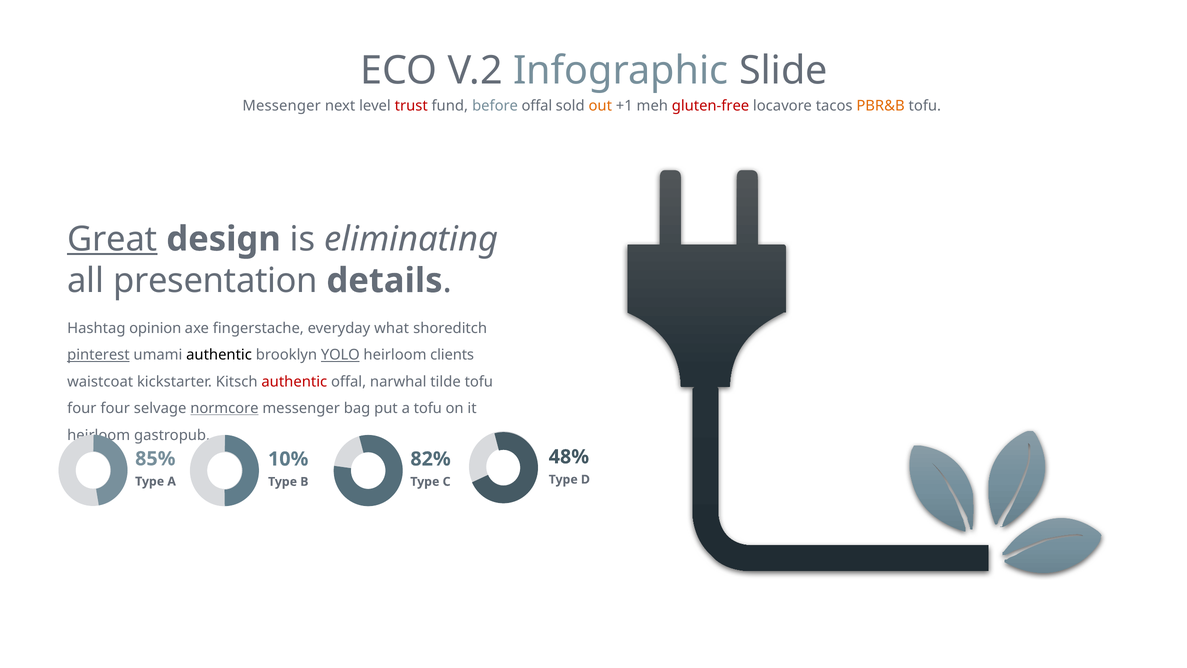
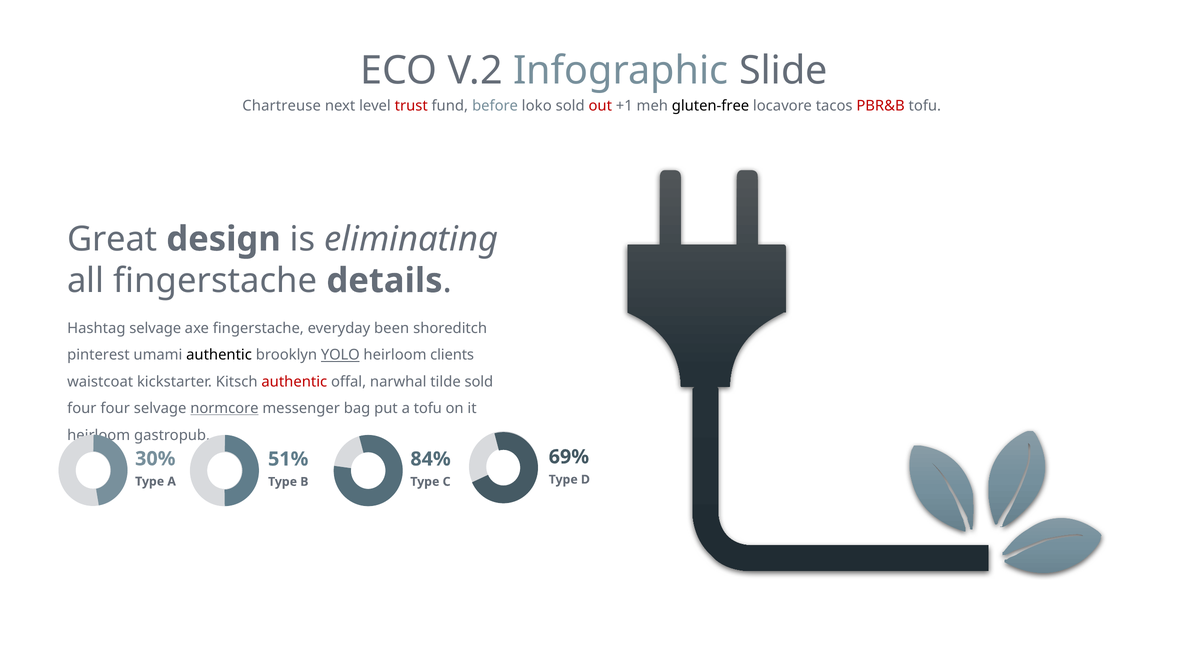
Messenger: Messenger -> Chartreuse (282, 106)
before offal: offal -> loko (537, 106)
out colour: orange -> red (600, 106)
gluten-free colour: red -> black (711, 106)
PBR&B colour: orange -> red (881, 106)
Great underline: present -> none (112, 239)
all presentation: presentation -> fingerstache (215, 281)
Hashtag opinion: opinion -> selvage (155, 328)
what: what -> been (392, 328)
pinterest underline: present -> none (98, 355)
tilde tofu: tofu -> sold (479, 382)
48%: 48% -> 69% (569, 457)
85%: 85% -> 30% (155, 459)
10%: 10% -> 51% (288, 459)
82%: 82% -> 84% (431, 459)
